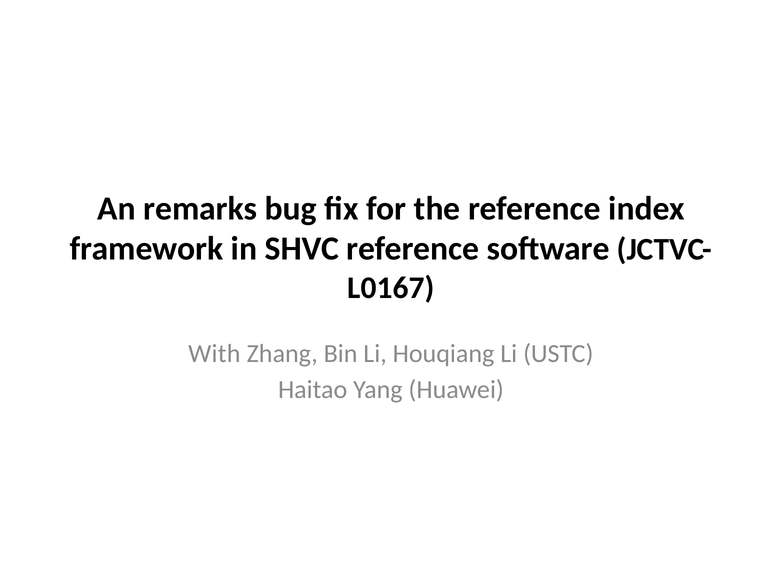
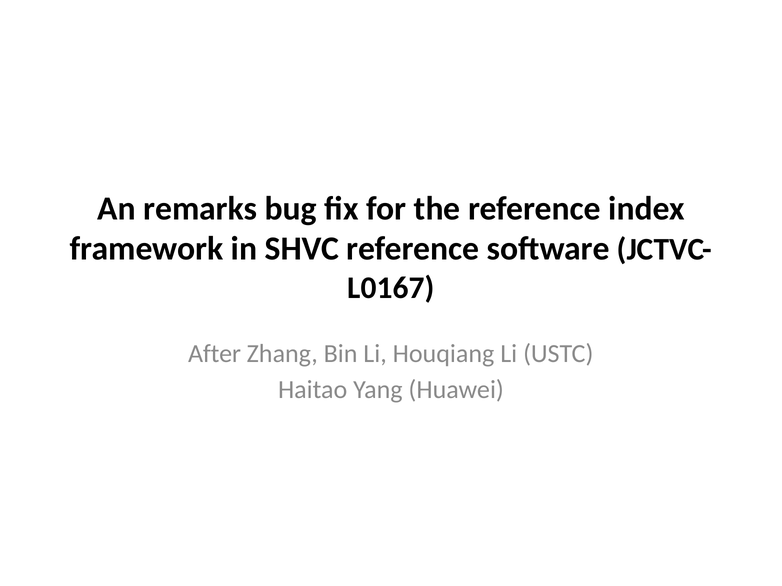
With: With -> After (215, 354)
